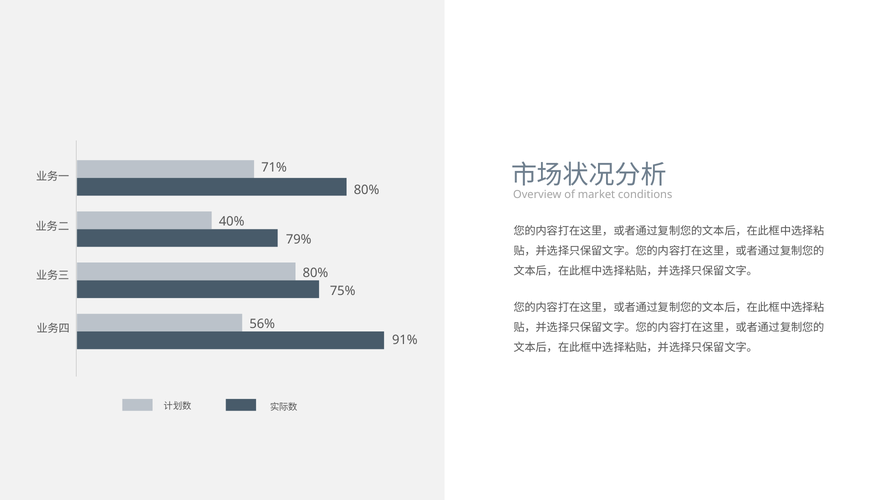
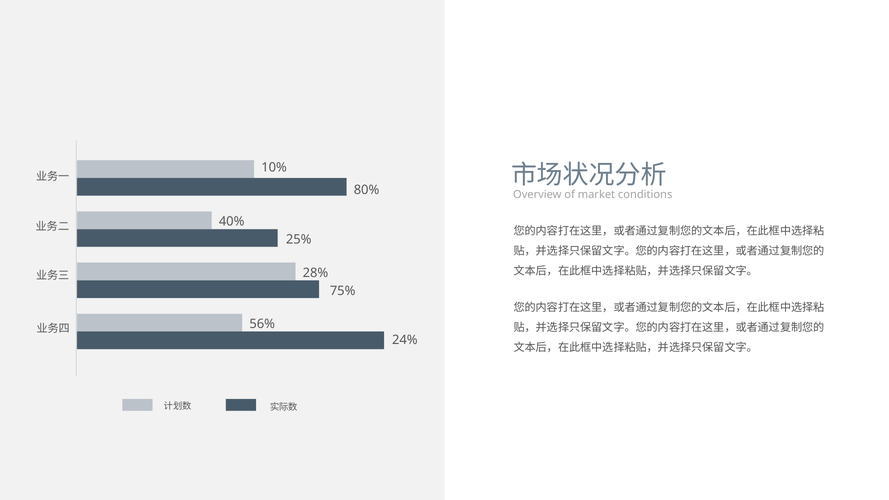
71%: 71% -> 10% (274, 167)
79%: 79% -> 25% (299, 240)
80%: 80% -> 28% (315, 273)
91%: 91% -> 24% (405, 340)
